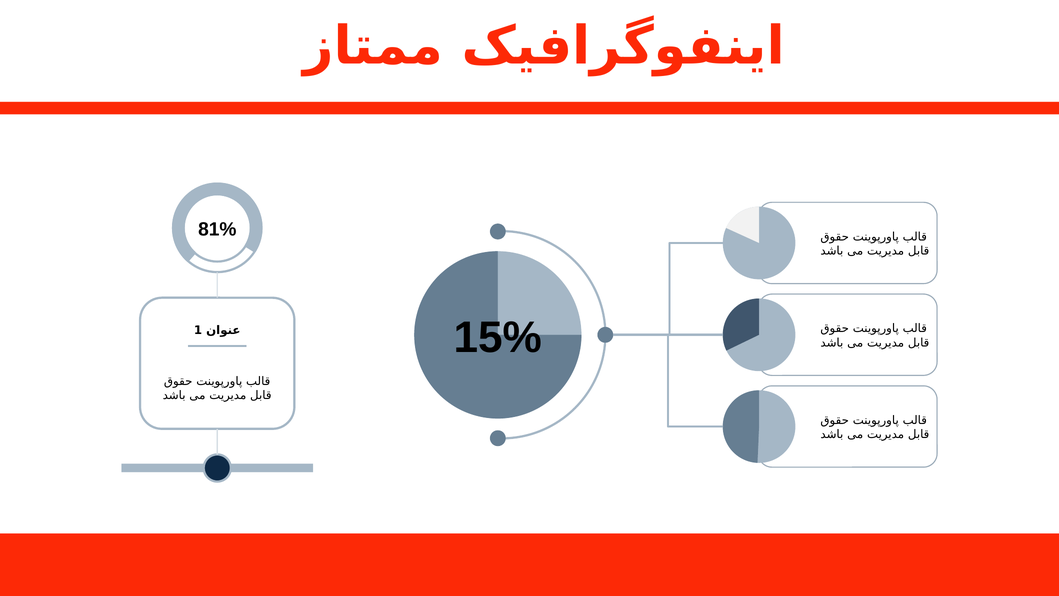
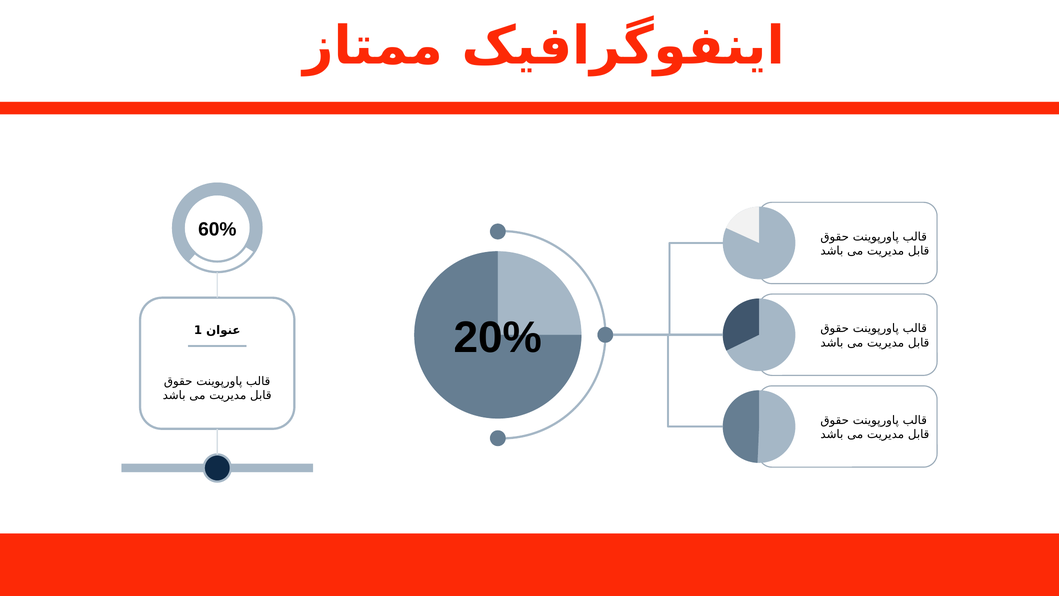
81%: 81% -> 60% (217, 229)
15%: 15% -> 20% (498, 338)
